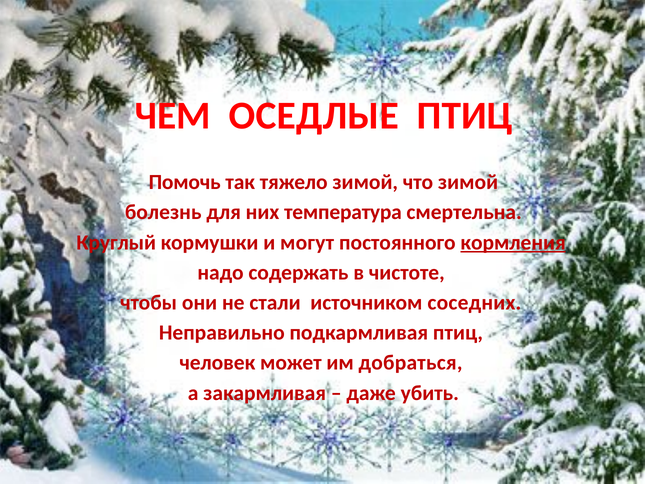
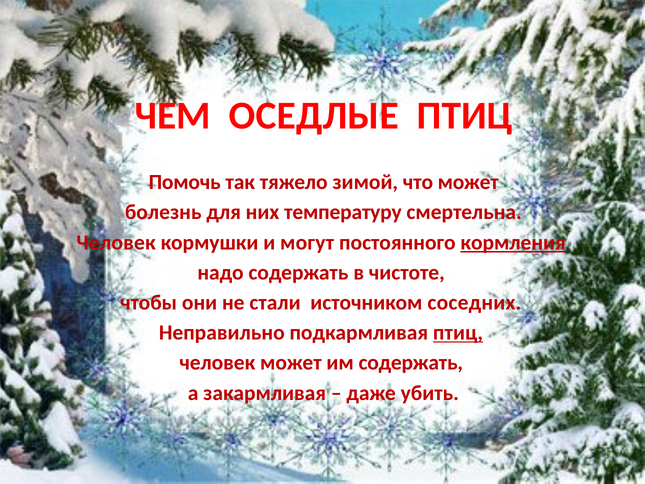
что зимой: зимой -> может (468, 182)
температура: температура -> температуру (343, 212)
Круглый: Круглый -> Человек (116, 242)
птиц underline: none -> present (458, 333)
им добраться: добраться -> содержать (411, 363)
